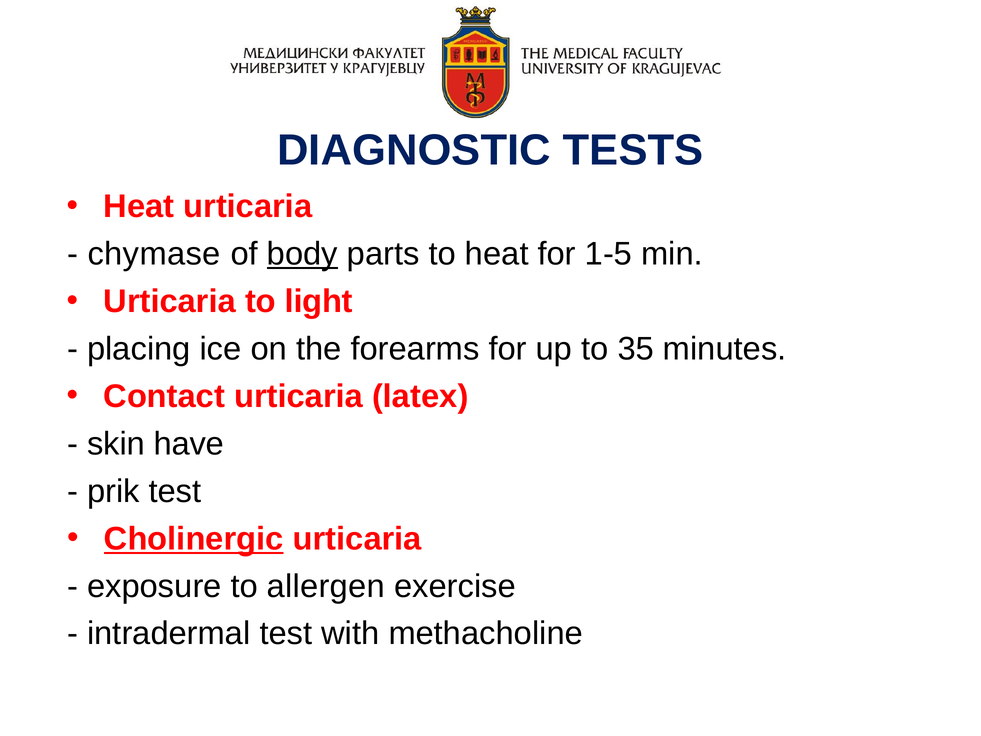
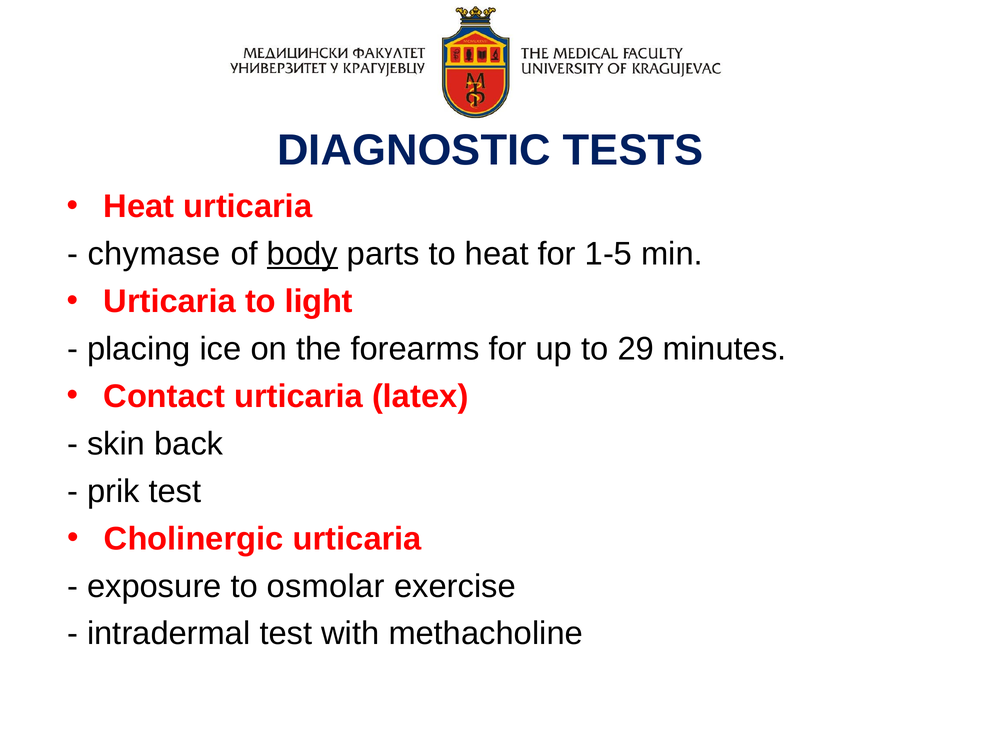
35: 35 -> 29 (636, 349)
have: have -> back (189, 444)
Cholinergic underline: present -> none (194, 539)
allergen: allergen -> osmolar (326, 586)
